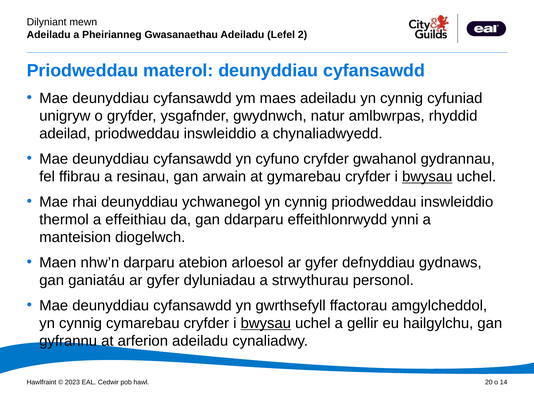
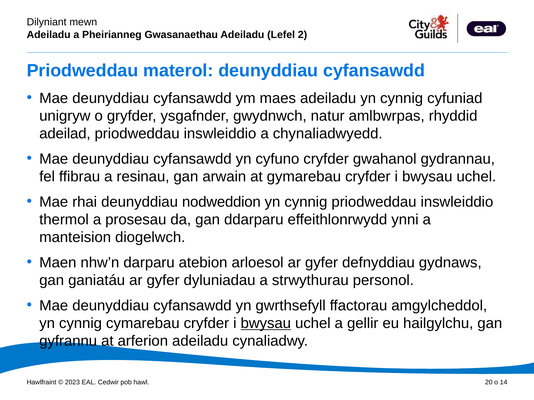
bwysau underline: present -> none (427, 177)
ychwanegol: ychwanegol -> nodweddion (221, 202)
effeithiau: effeithiau -> prosesau (136, 220)
